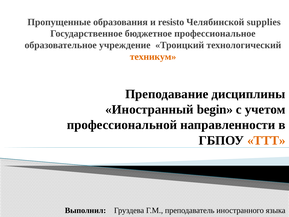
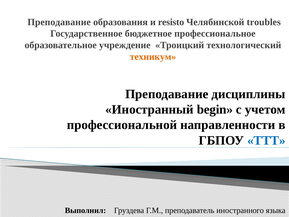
Пропущенные: Пропущенные -> Преподавание (59, 22)
supplies: supplies -> troubles (264, 22)
ТТТ colour: orange -> blue (266, 140)
